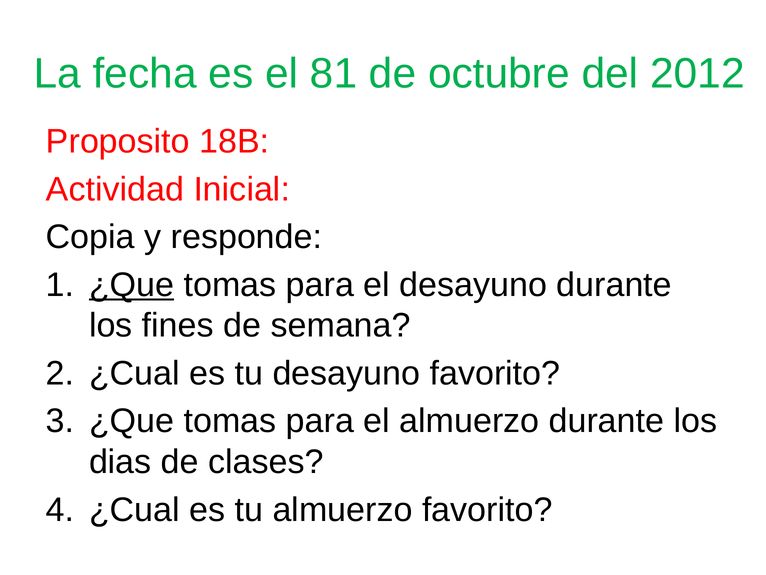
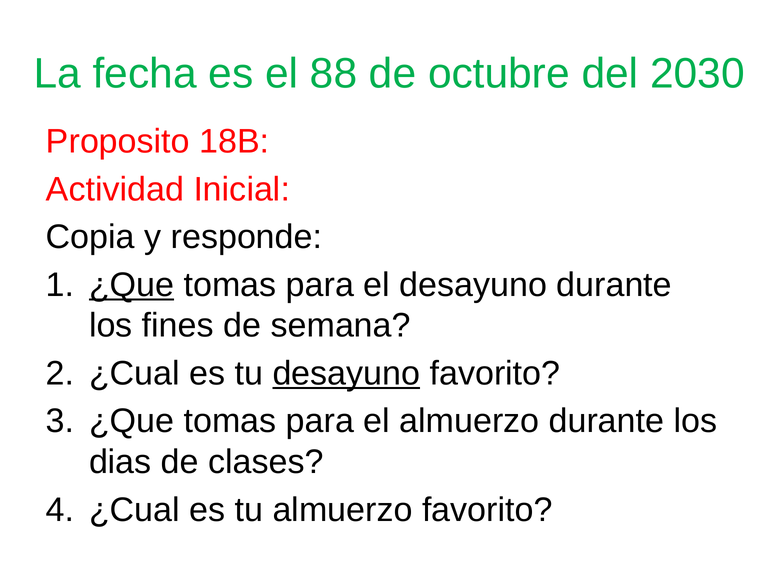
81: 81 -> 88 (334, 74)
2012: 2012 -> 2030 (697, 74)
desayuno underline: none -> present (346, 373)
